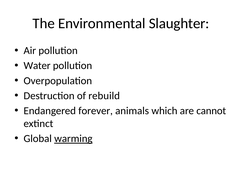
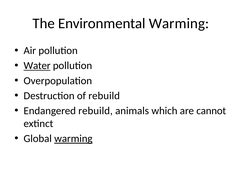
Environmental Slaughter: Slaughter -> Warming (179, 23)
Water underline: none -> present (37, 66)
Endangered forever: forever -> rebuild (96, 111)
